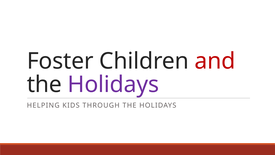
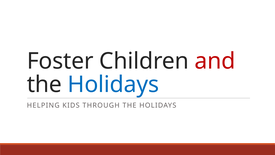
Holidays colour: purple -> blue (113, 84)
